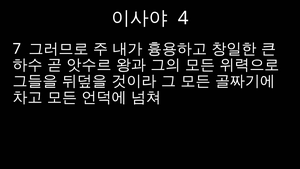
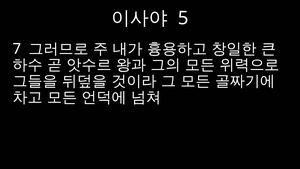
4: 4 -> 5 (183, 18)
